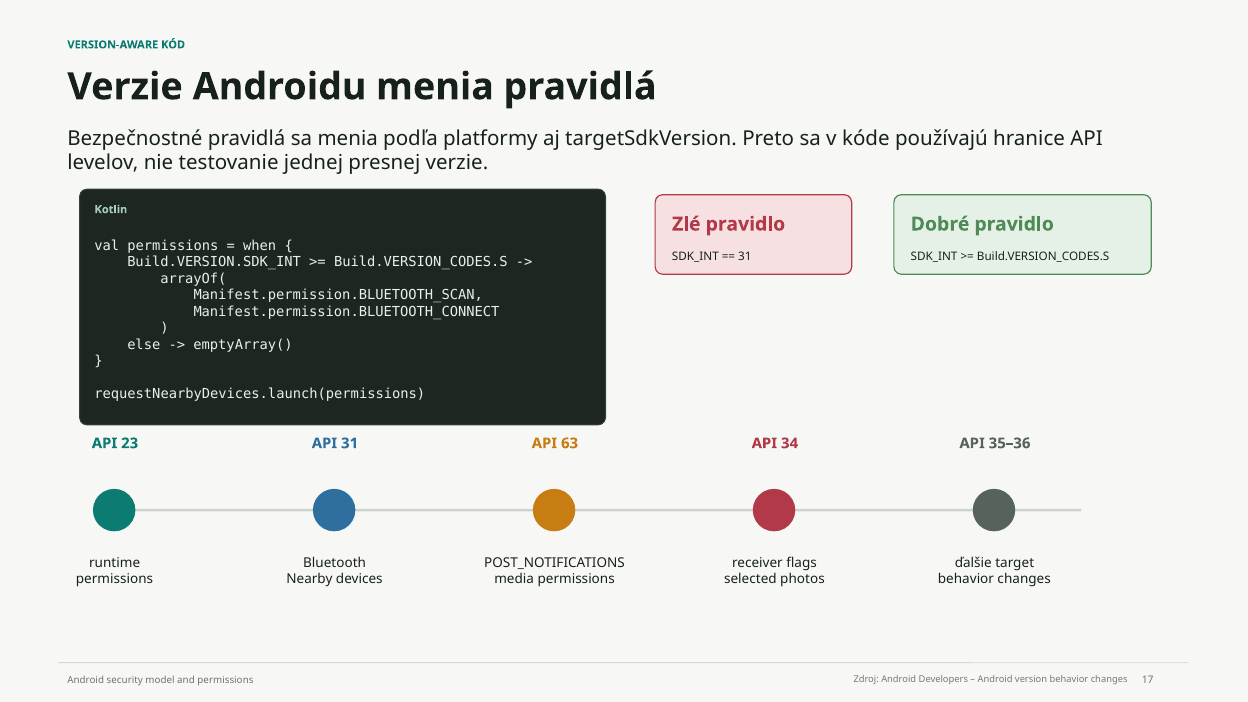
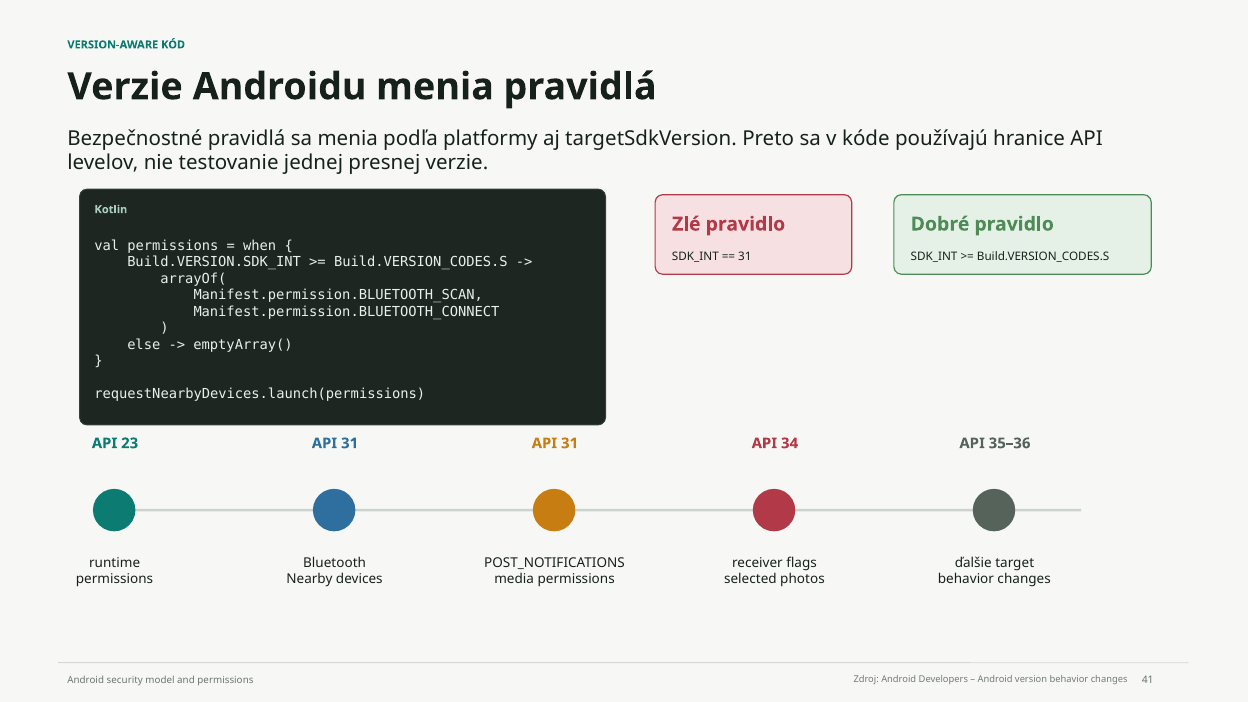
63: 63 -> 31 (570, 443)
17: 17 -> 41 (1148, 680)
